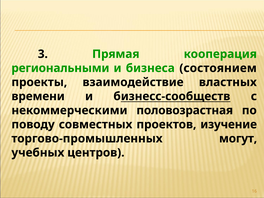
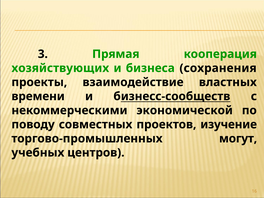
региональными: региональными -> хозяйствующих (60, 68)
состоянием: состоянием -> сохранения (218, 68)
половозрастная: половозрастная -> экономической (185, 110)
